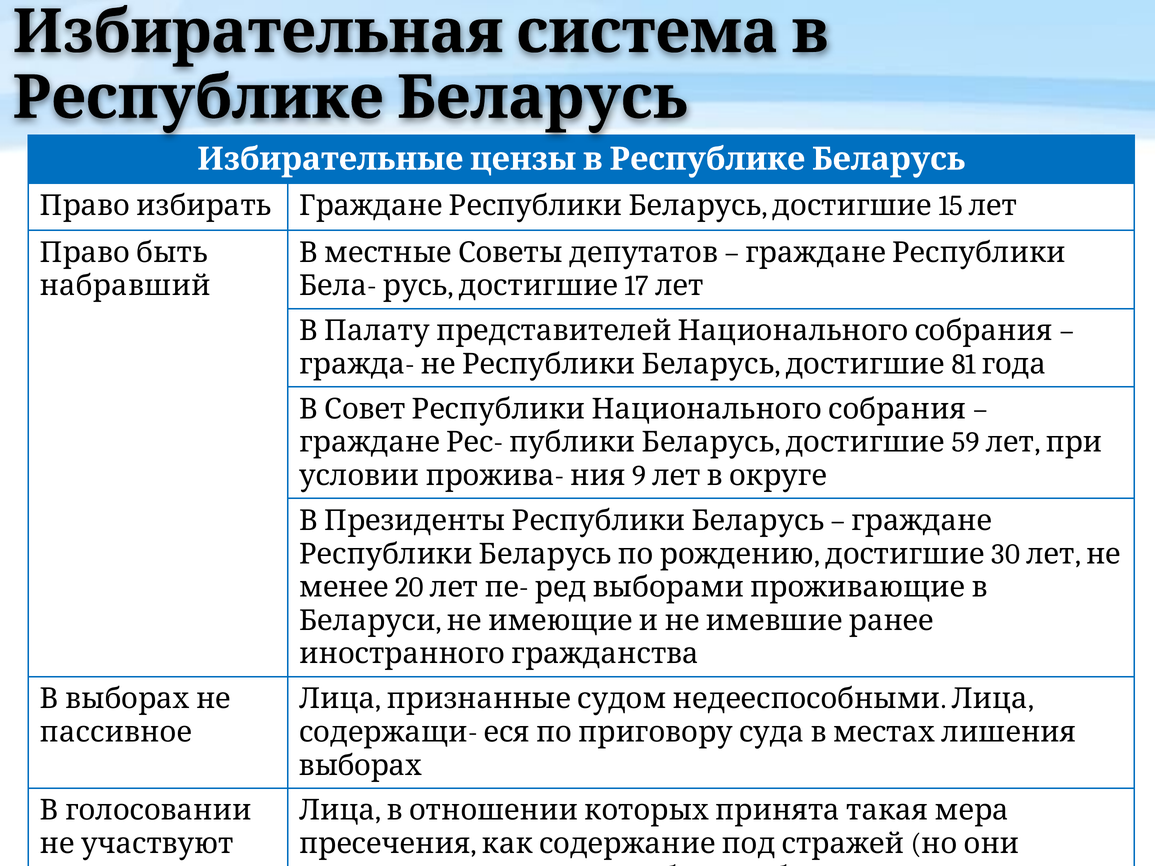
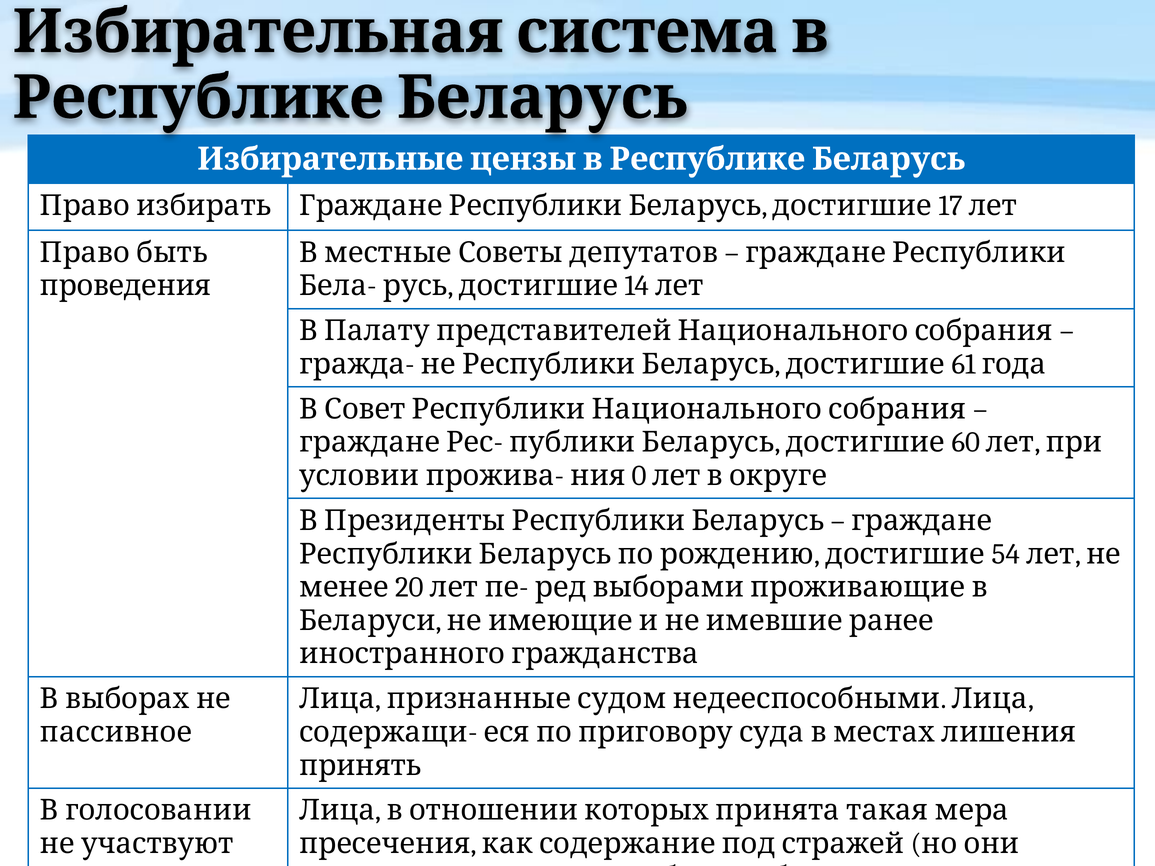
15: 15 -> 17 (951, 206)
17: 17 -> 14 (637, 286)
набравший: набравший -> проведения (126, 286)
81: 81 -> 61 (964, 364)
59: 59 -> 60 (966, 443)
9: 9 -> 0 (639, 476)
30: 30 -> 54 (1006, 554)
выборах: выборах -> принять (360, 766)
